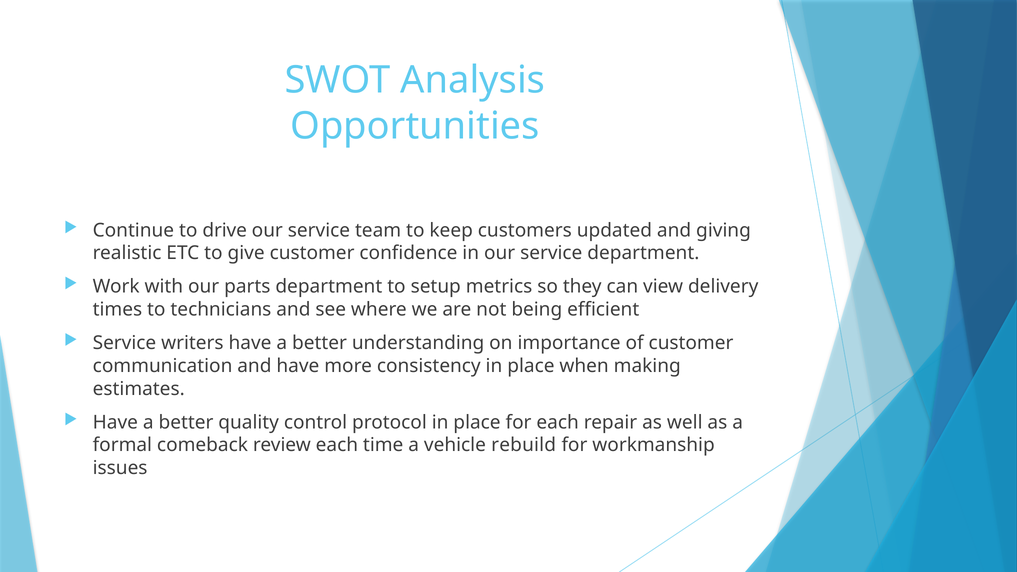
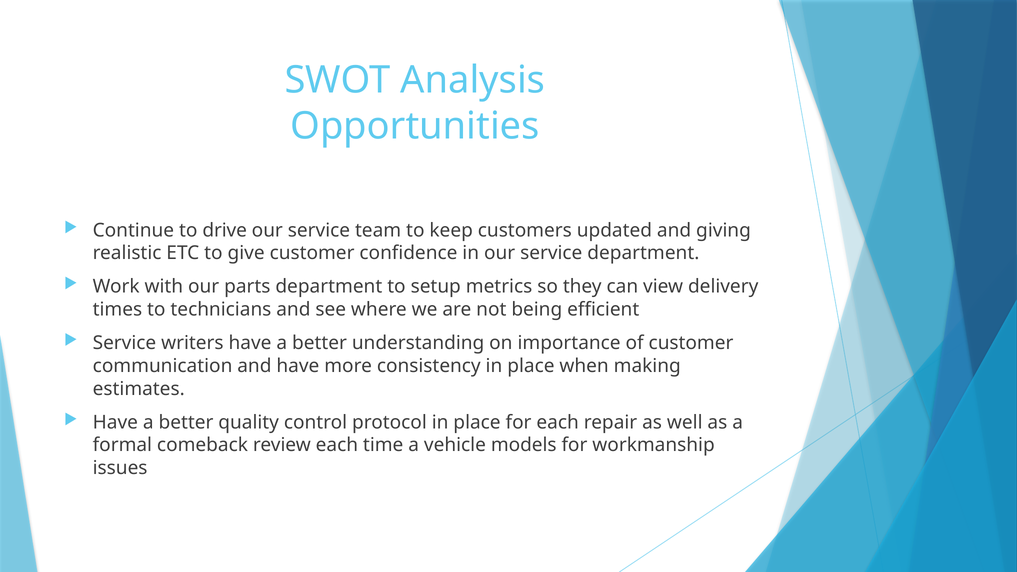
rebuild: rebuild -> models (524, 445)
